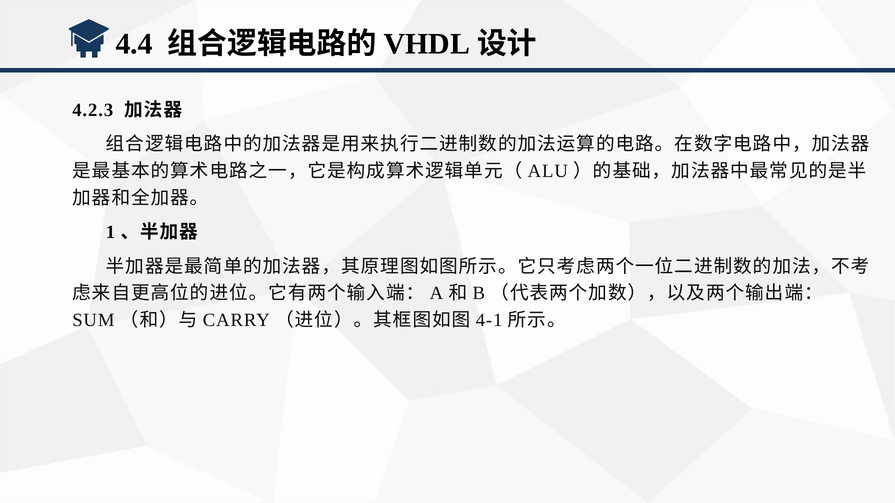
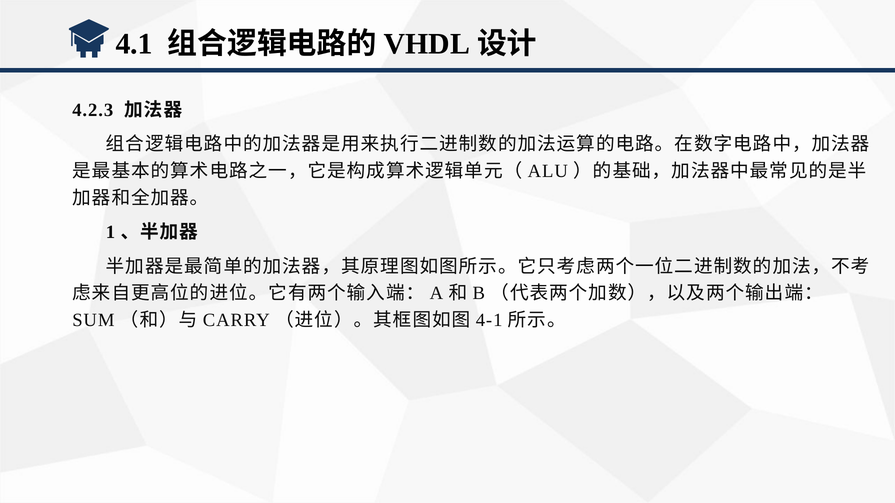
4.4: 4.4 -> 4.1 (134, 44)
